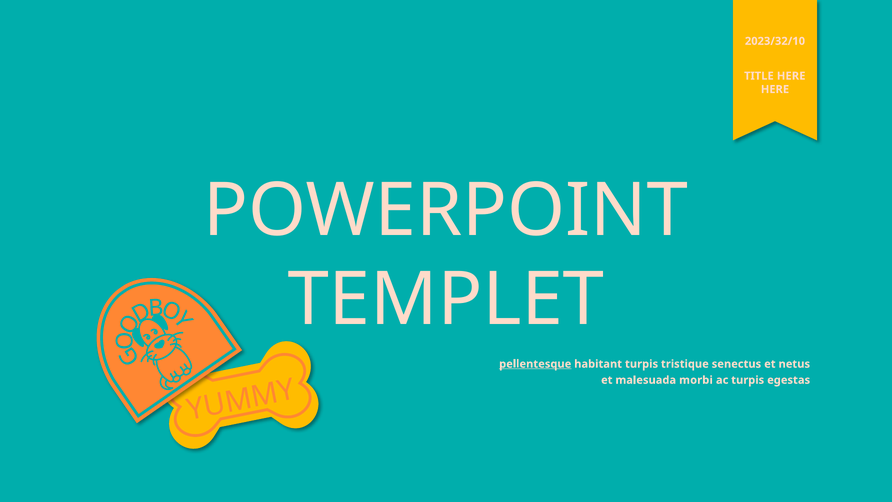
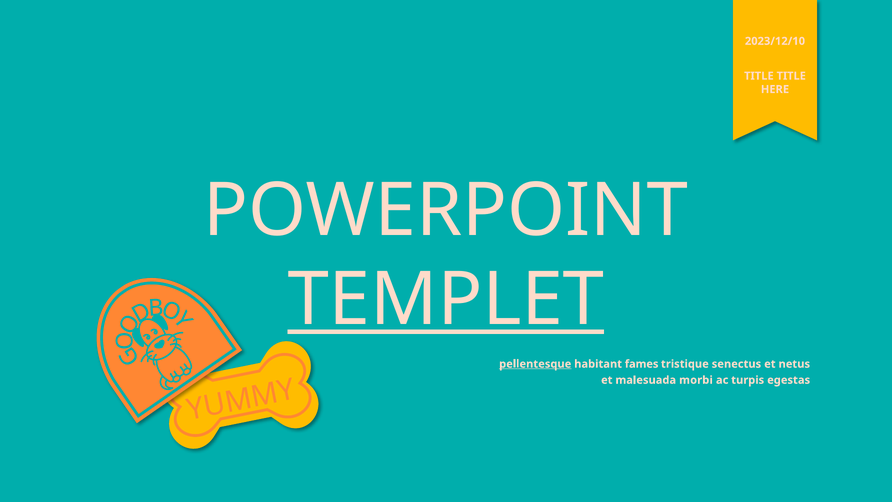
2023/32/10: 2023/32/10 -> 2023/12/10 (775, 41)
TITLE HERE: HERE -> TITLE (791, 76)
TEMPLET underline: none -> present (446, 300)
habitant turpis: turpis -> fames (642, 364)
